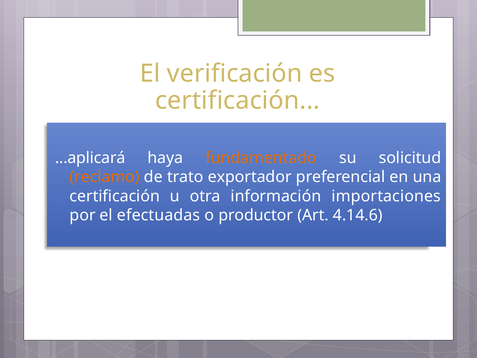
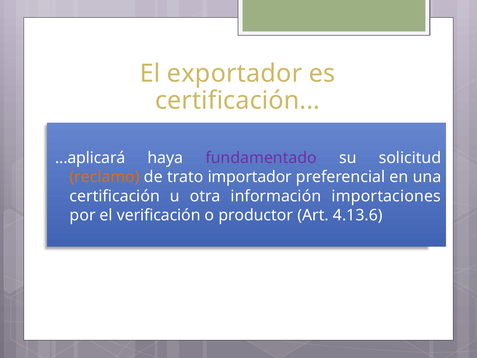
verificación: verificación -> exportador (235, 73)
fundamentado colour: orange -> purple (261, 158)
exportador: exportador -> importador (250, 177)
efectuadas: efectuadas -> verificación (159, 215)
4.14.6: 4.14.6 -> 4.13.6 (358, 215)
